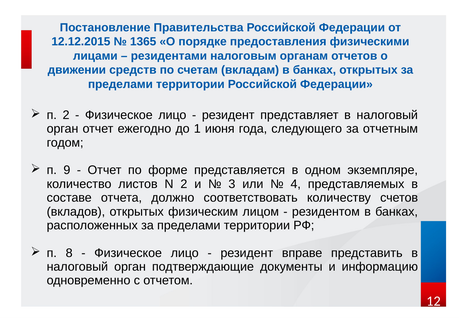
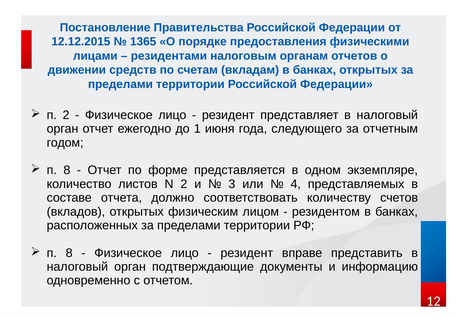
9: 9 -> 8 (67, 170)
